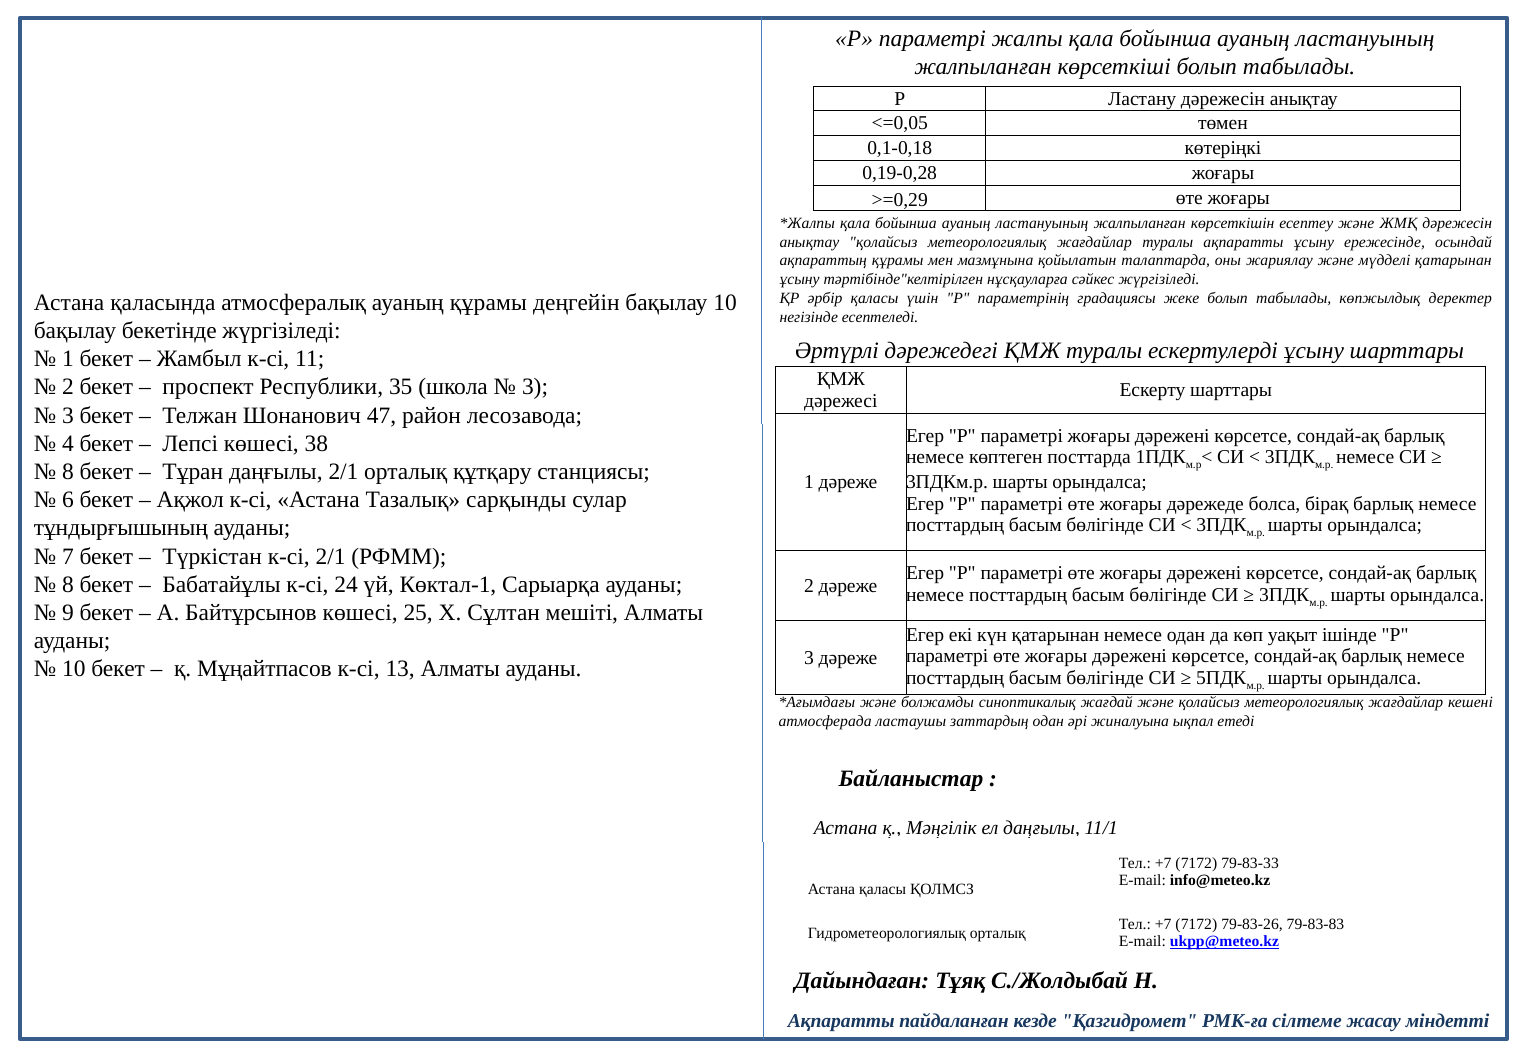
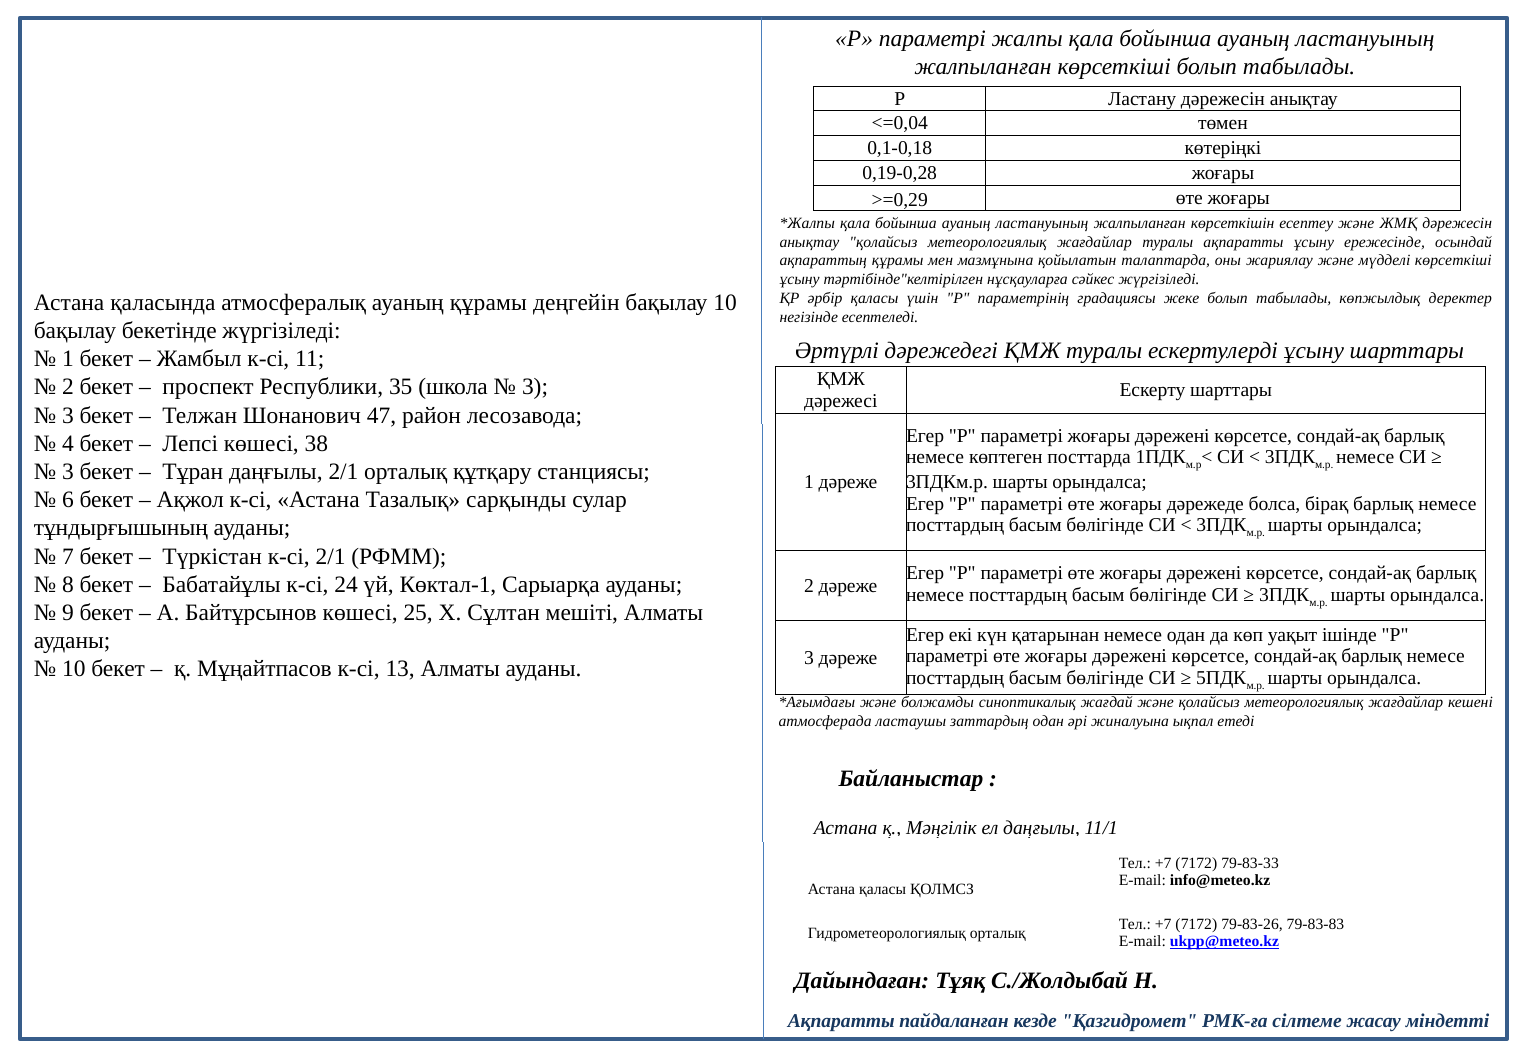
<=0,05: <=0,05 -> <=0,04 (900, 123)
мүдделі қатарынан: қатарынан -> көрсеткіші (1453, 261)
8: 8 -> 3 (68, 472)
